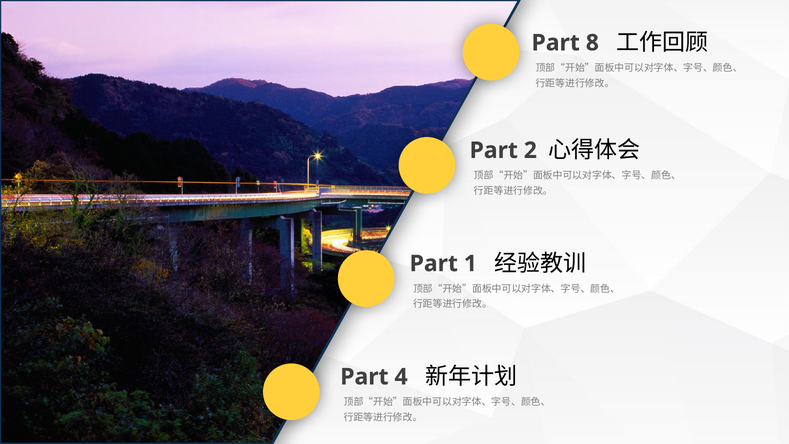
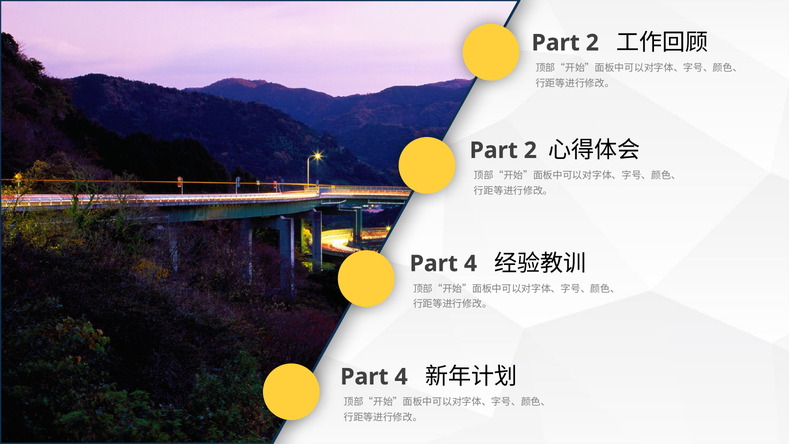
8: 8 -> 2 (592, 43)
1: 1 -> 4 (470, 263)
